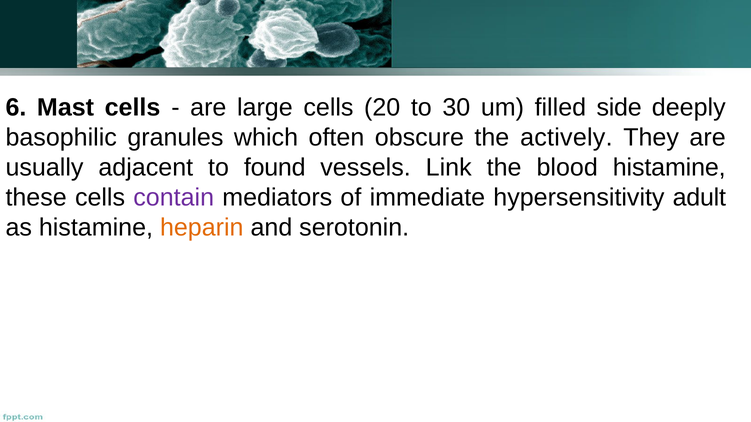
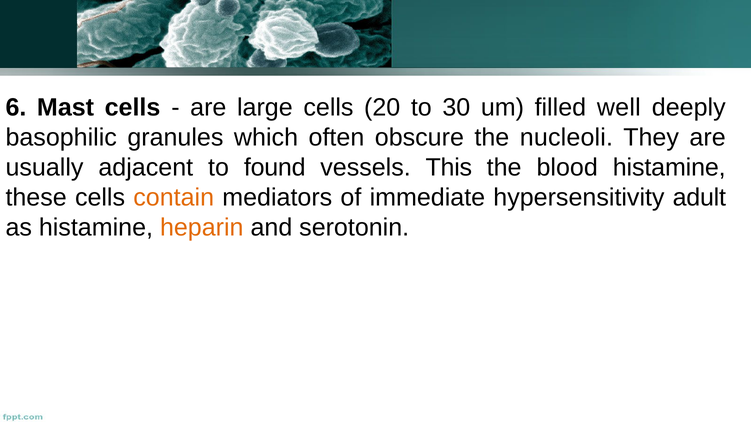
side: side -> well (619, 108)
actively: actively -> nucleoli (566, 138)
Link: Link -> This (449, 168)
contain colour: purple -> orange (174, 198)
